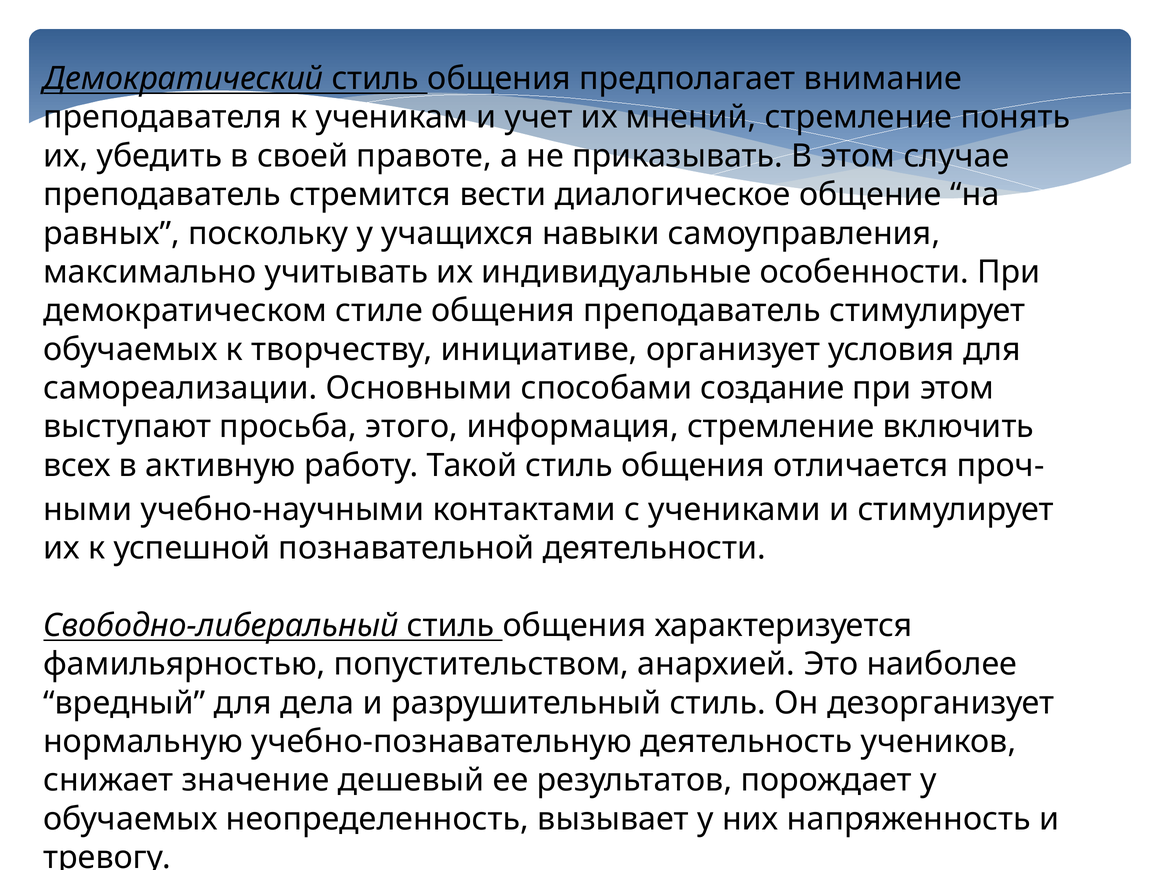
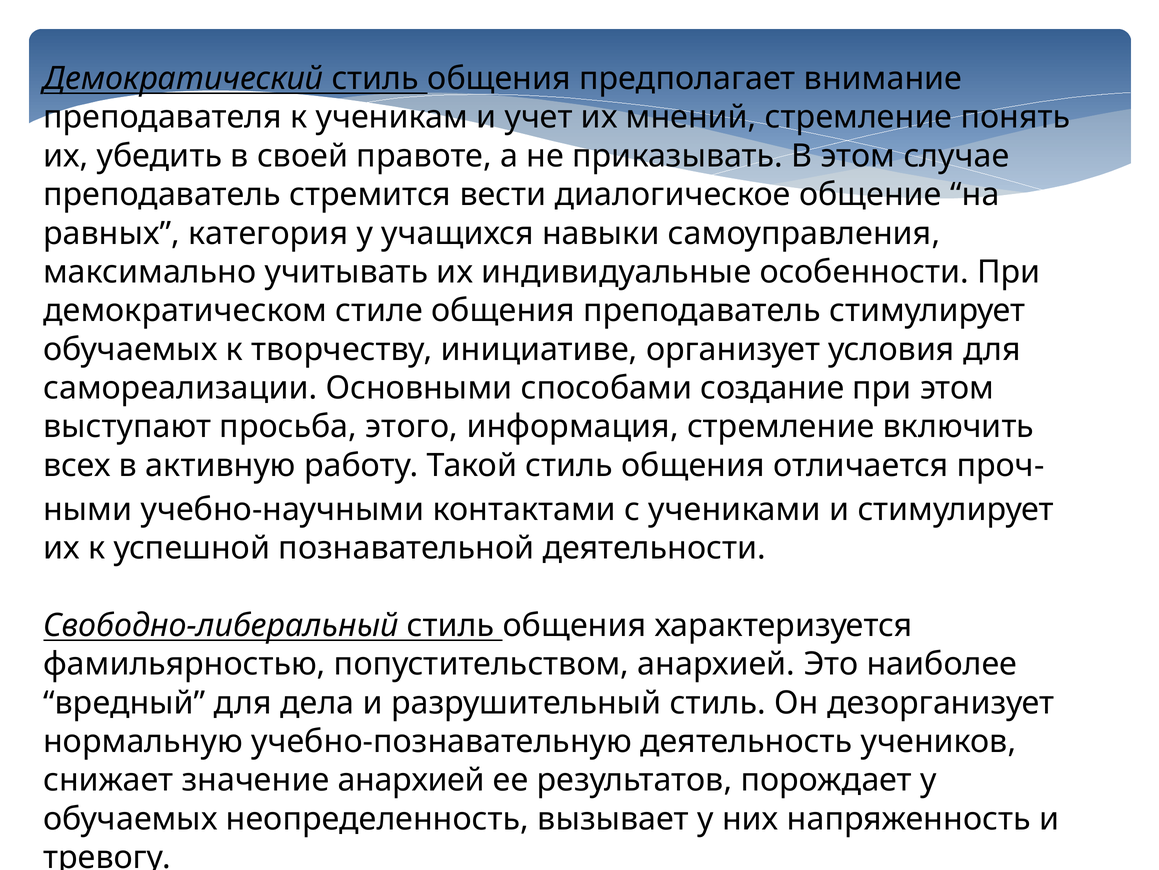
поскольку: поскольку -> категория (268, 233)
значение дешевый: дешевый -> анархией (411, 780)
